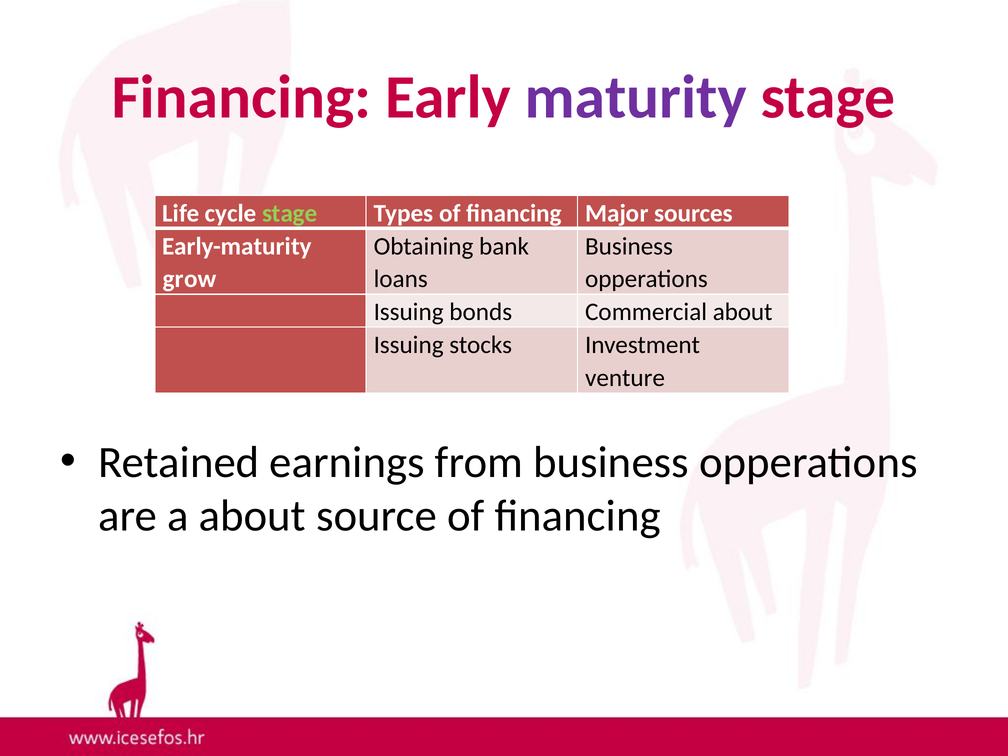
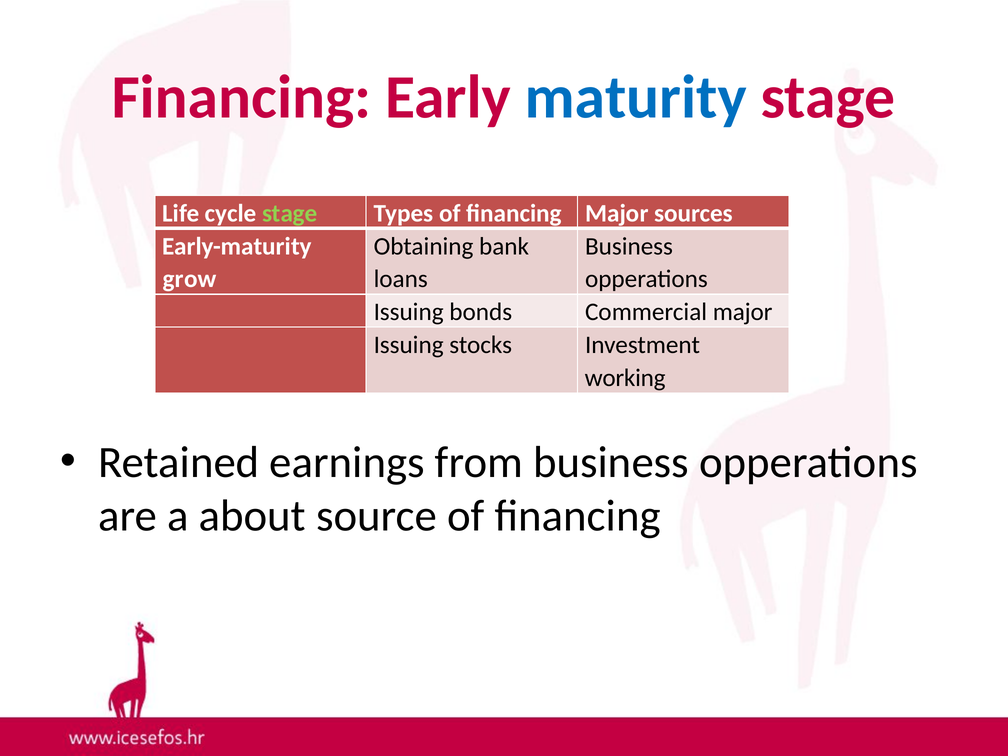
maturity colour: purple -> blue (636, 98)
Commercial about: about -> major (743, 312)
venture: venture -> working (625, 378)
